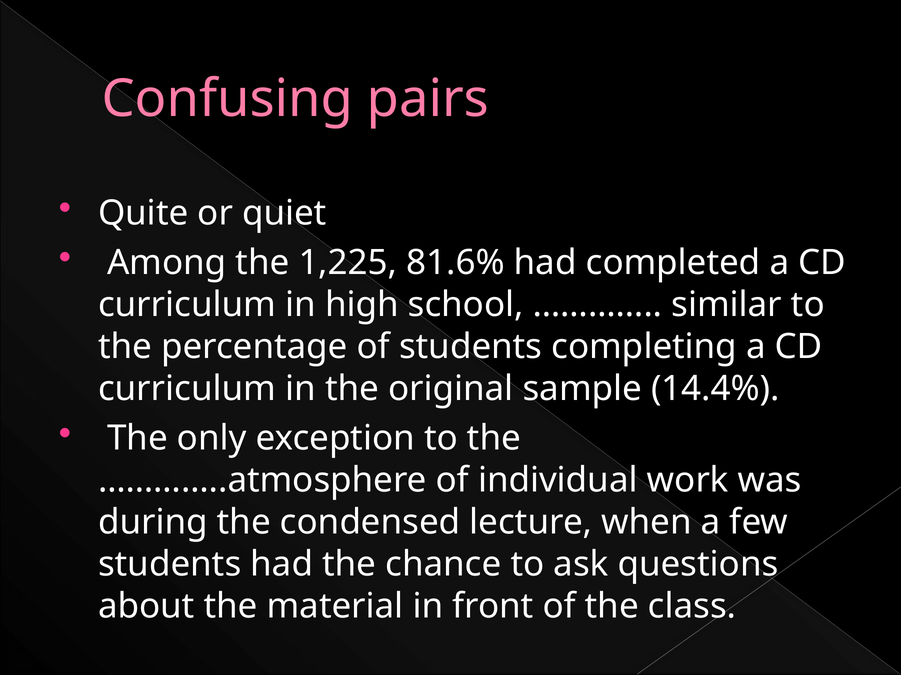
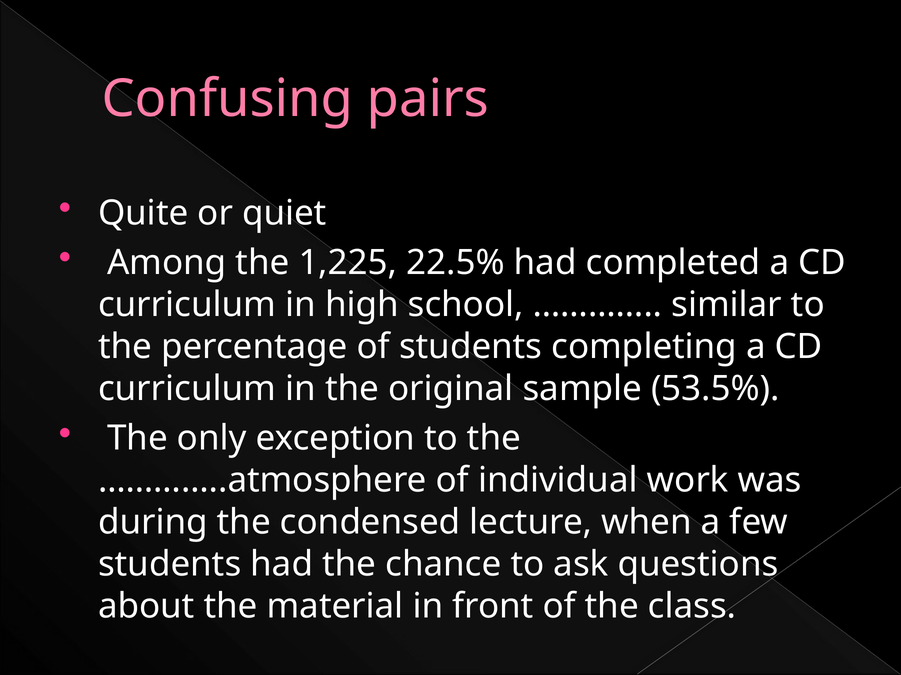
81.6%: 81.6% -> 22.5% (456, 263)
14.4%: 14.4% -> 53.5% (715, 389)
